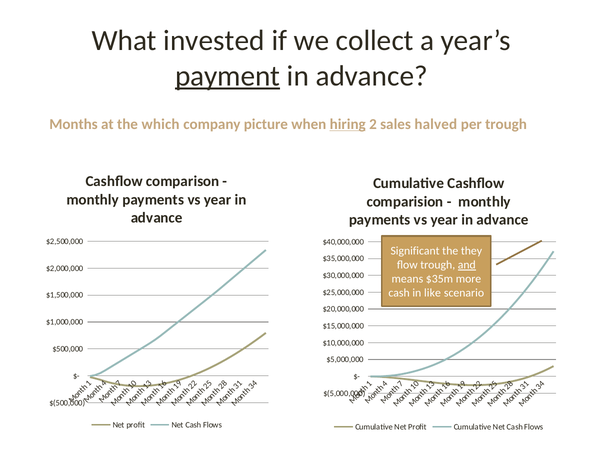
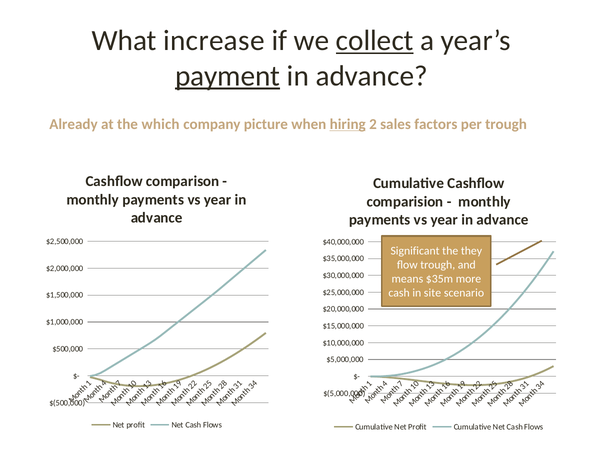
invested: invested -> increase (214, 41)
collect underline: none -> present (375, 41)
Months: Months -> Already (73, 124)
halved: halved -> factors (436, 124)
and underline: present -> none (467, 265)
like: like -> site (432, 293)
